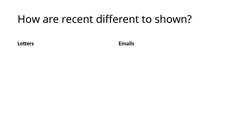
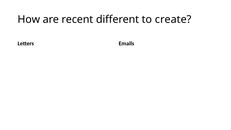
shown: shown -> create (173, 19)
